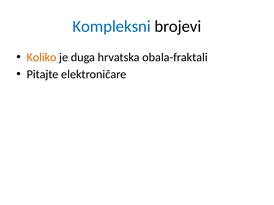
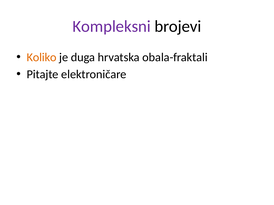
Kompleksni colour: blue -> purple (112, 27)
